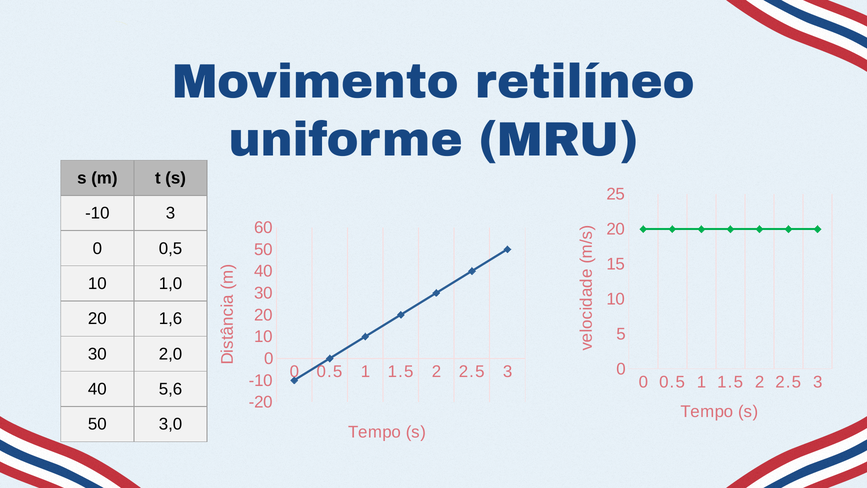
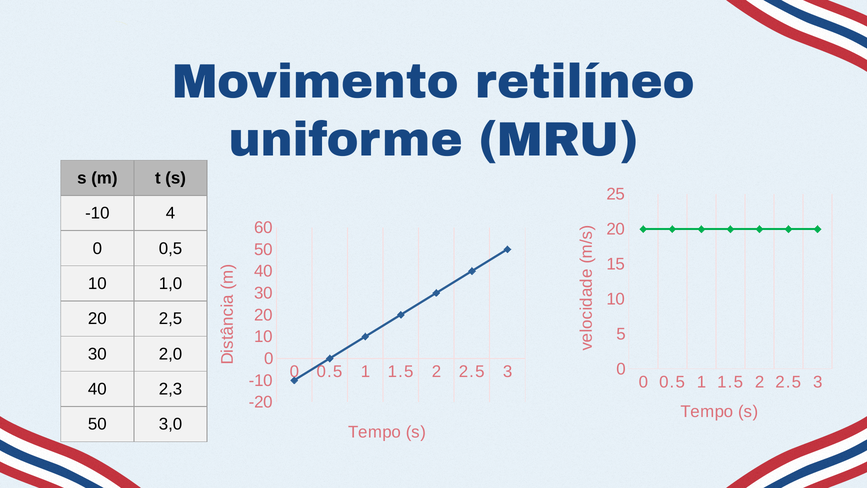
-10 3: 3 -> 4 (171, 213)
1,6: 1,6 -> 2,5 (170, 319)
5,6: 5,6 -> 2,3 (170, 389)
